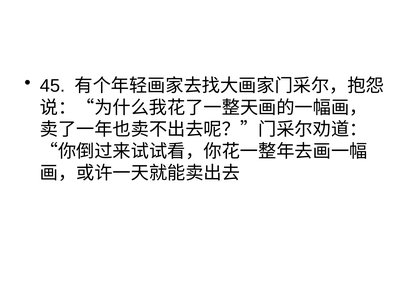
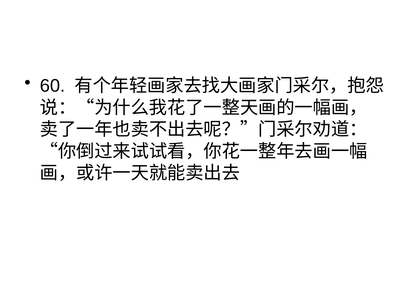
45: 45 -> 60 (52, 86)
